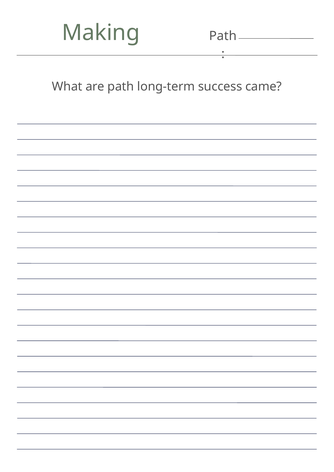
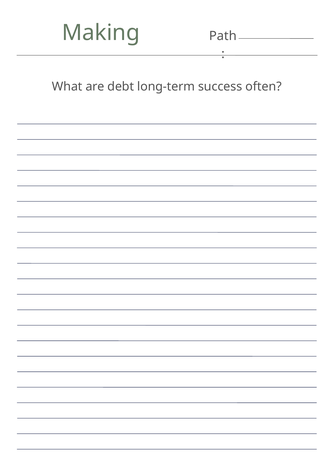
are path: path -> debt (121, 87)
came: came -> often (264, 87)
